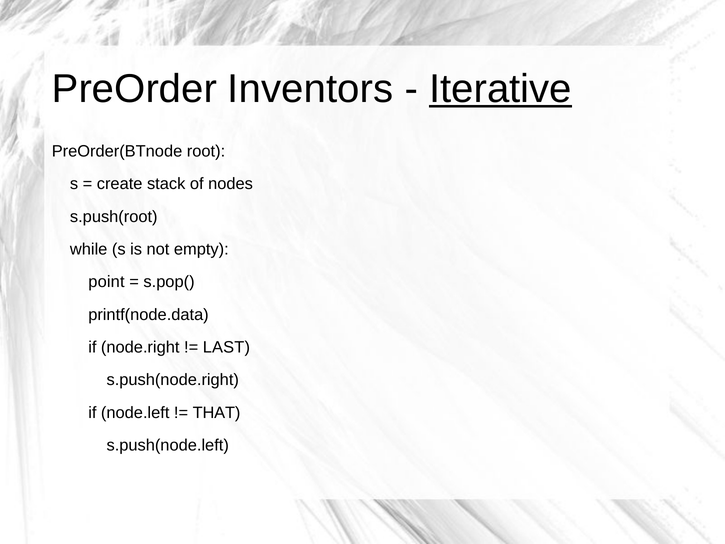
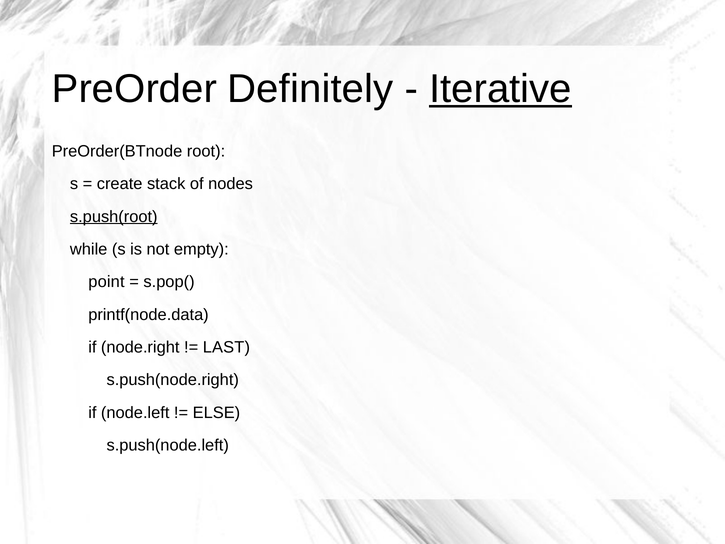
Inventors: Inventors -> Definitely (310, 89)
s.push(root underline: none -> present (114, 216)
THAT: THAT -> ELSE (216, 412)
